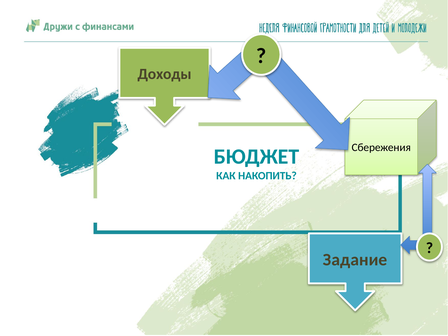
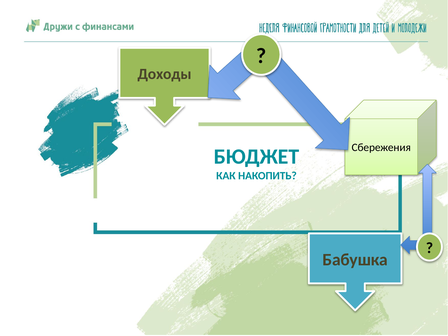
Задание: Задание -> Бабушка (355, 260)
